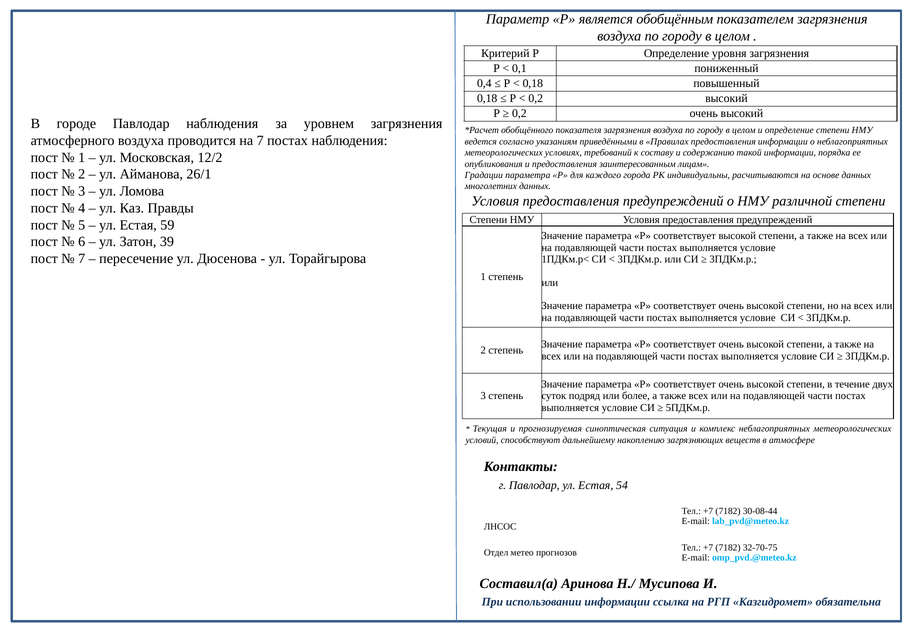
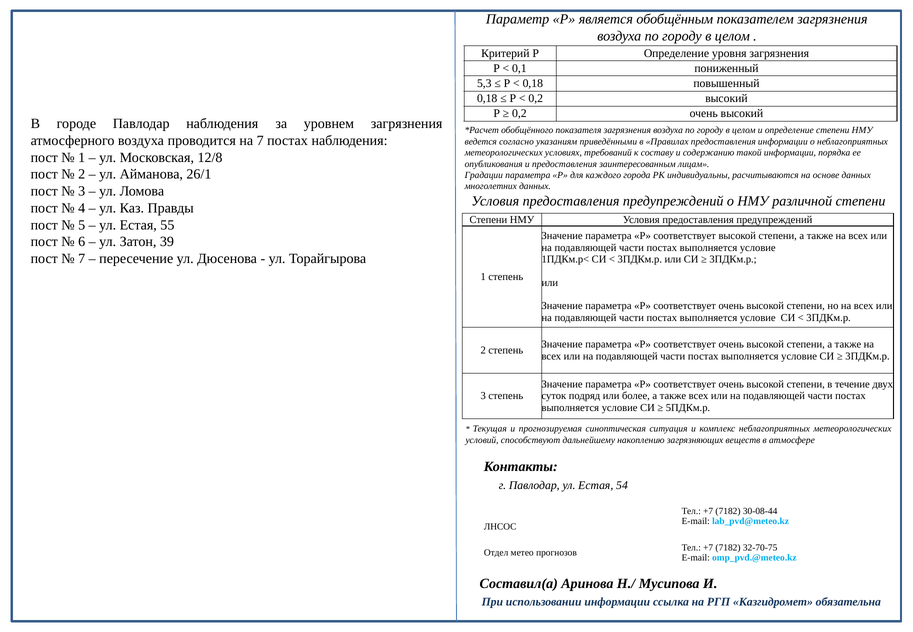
0,4: 0,4 -> 5,3 (484, 83)
12/2: 12/2 -> 12/8 (210, 158)
59: 59 -> 55 (167, 225)
